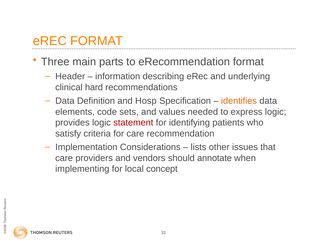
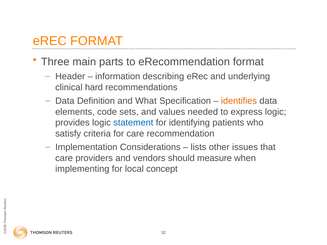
Hosp: Hosp -> What (146, 101)
statement colour: red -> blue (133, 123)
annotate: annotate -> measure (214, 158)
